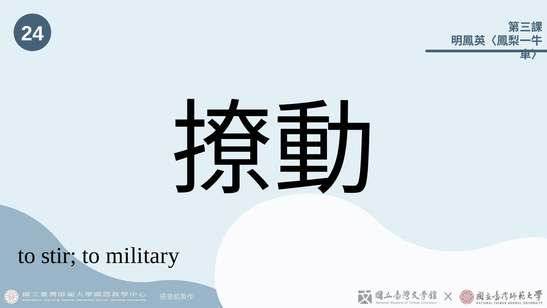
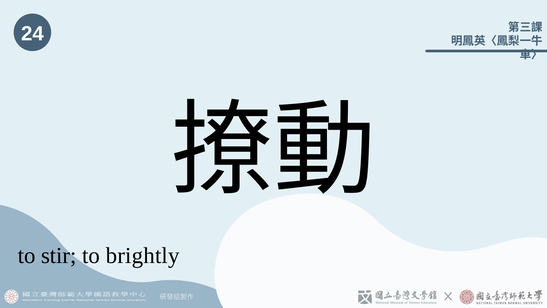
military: military -> brightly (143, 255)
